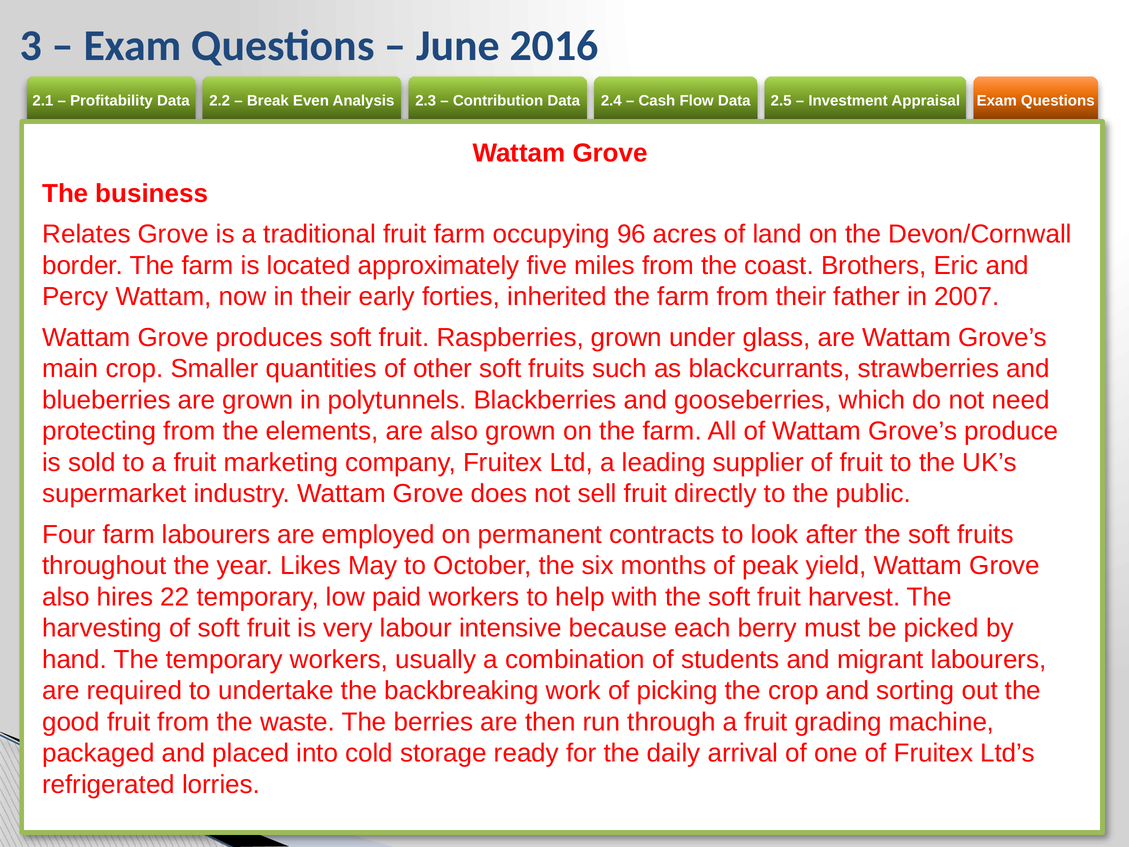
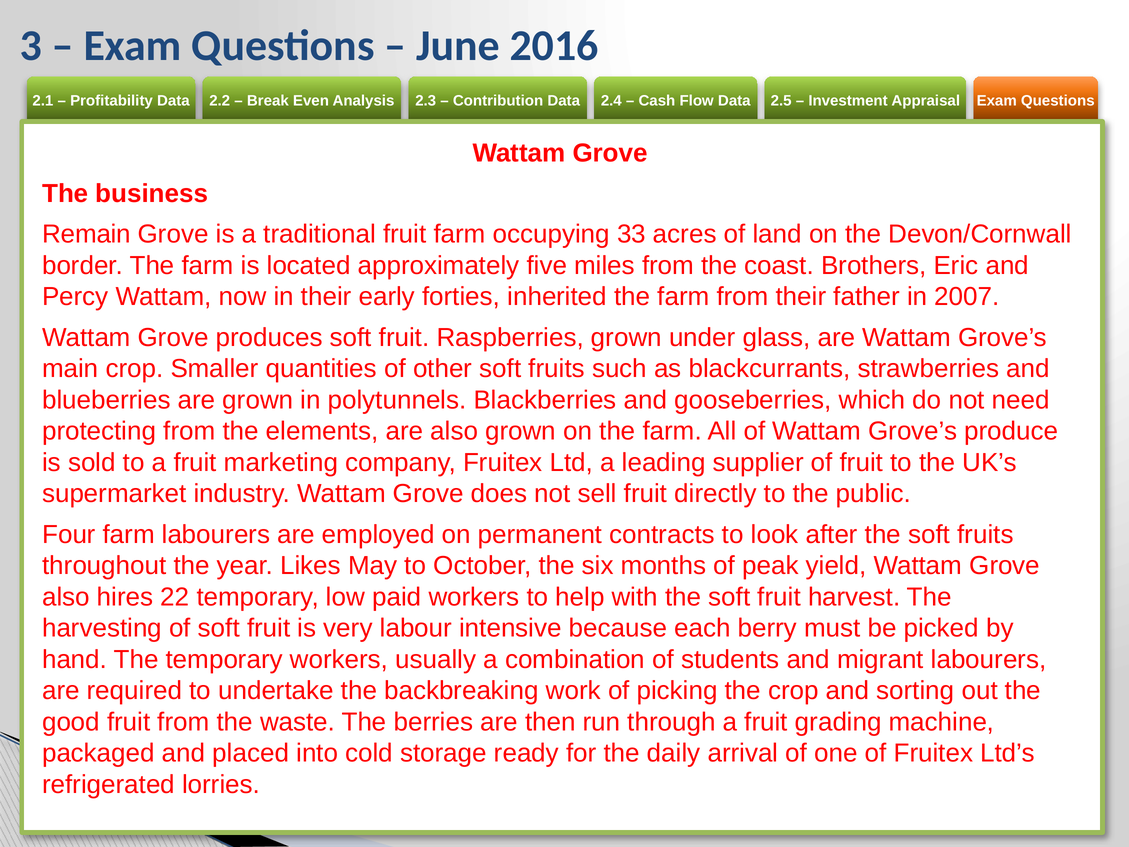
Relates: Relates -> Remain (87, 234)
96: 96 -> 33 (632, 234)
